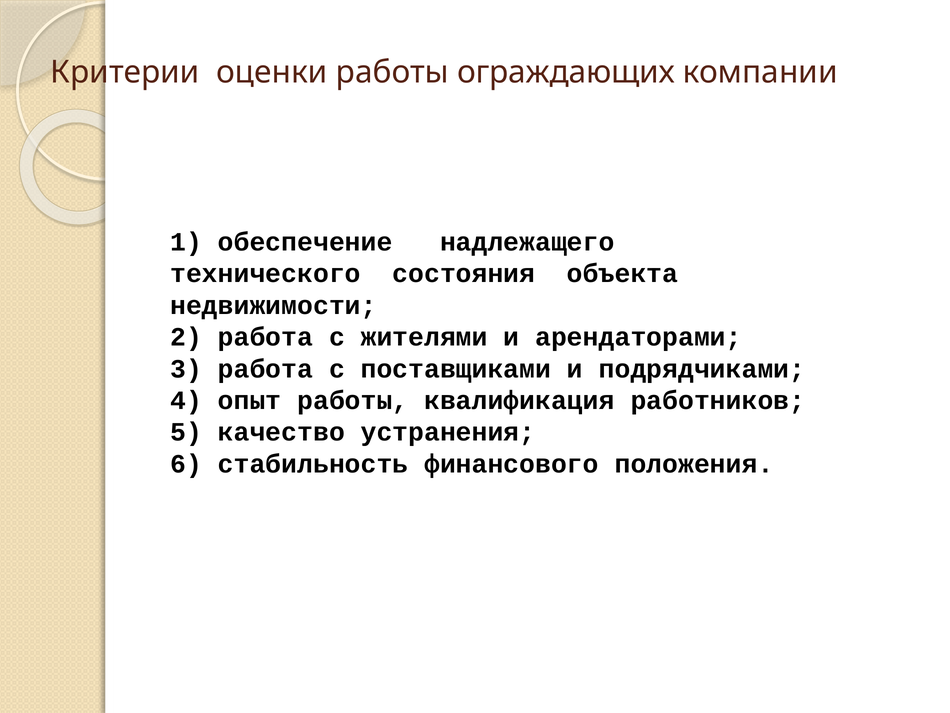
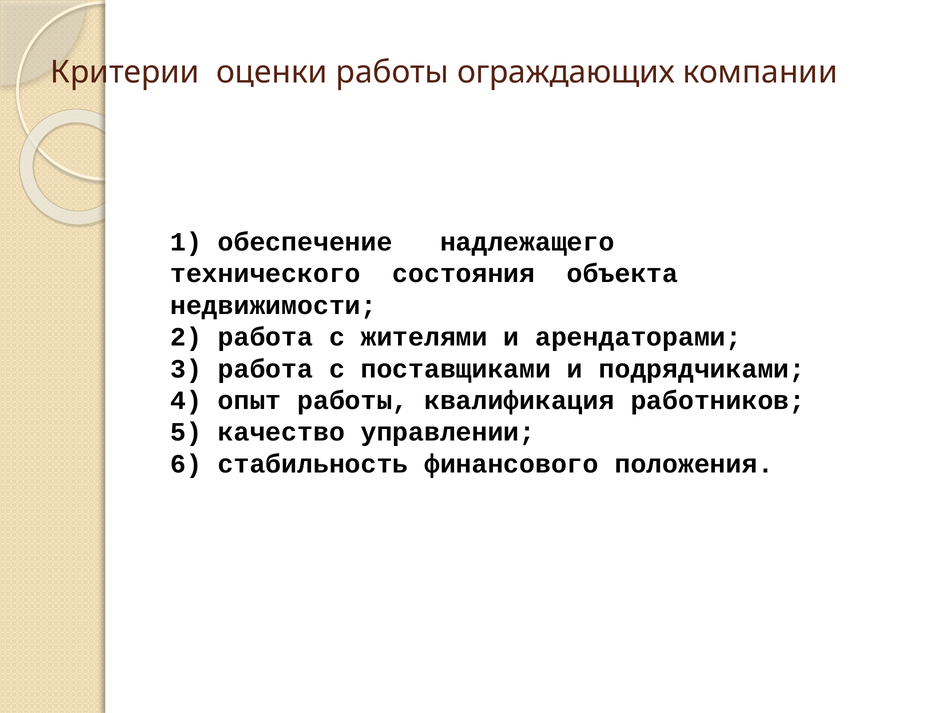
устранения: устранения -> управлении (448, 432)
